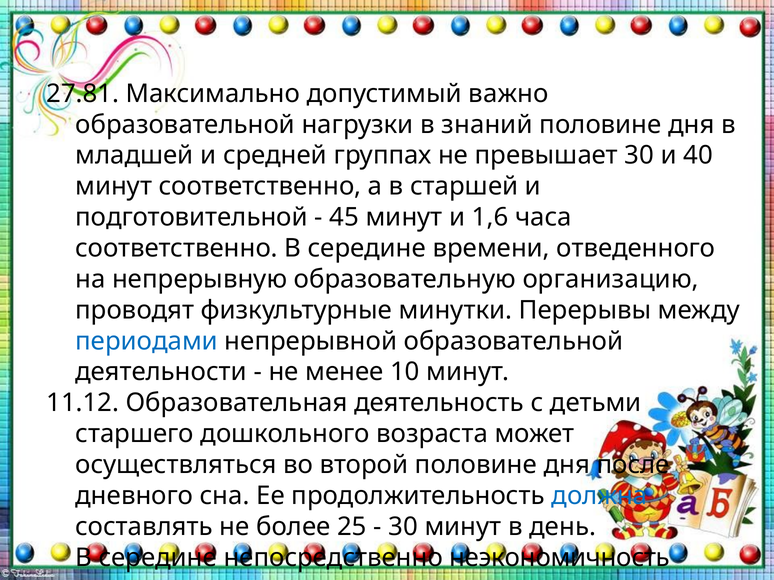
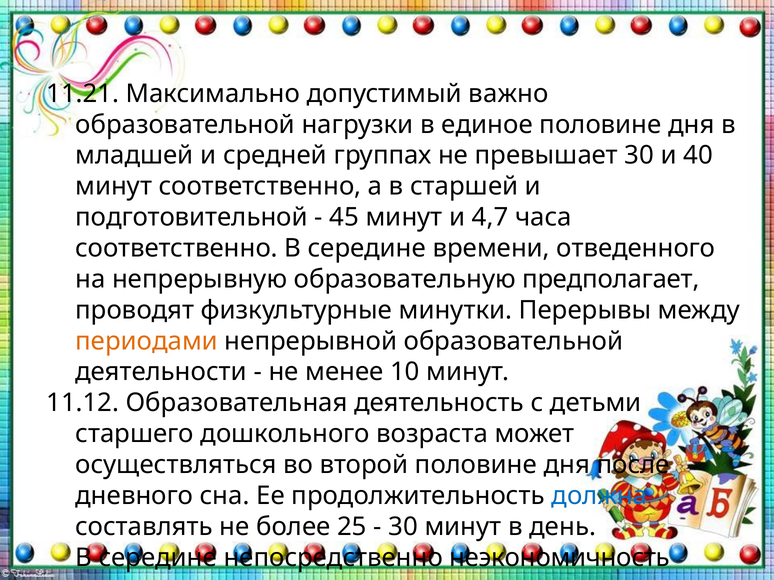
27.81: 27.81 -> 11.21 (83, 94)
знаний: знаний -> единое (487, 125)
1,6: 1,6 -> 4,7 (490, 217)
организацию: организацию -> предполагает (611, 279)
периодами colour: blue -> orange (147, 341)
